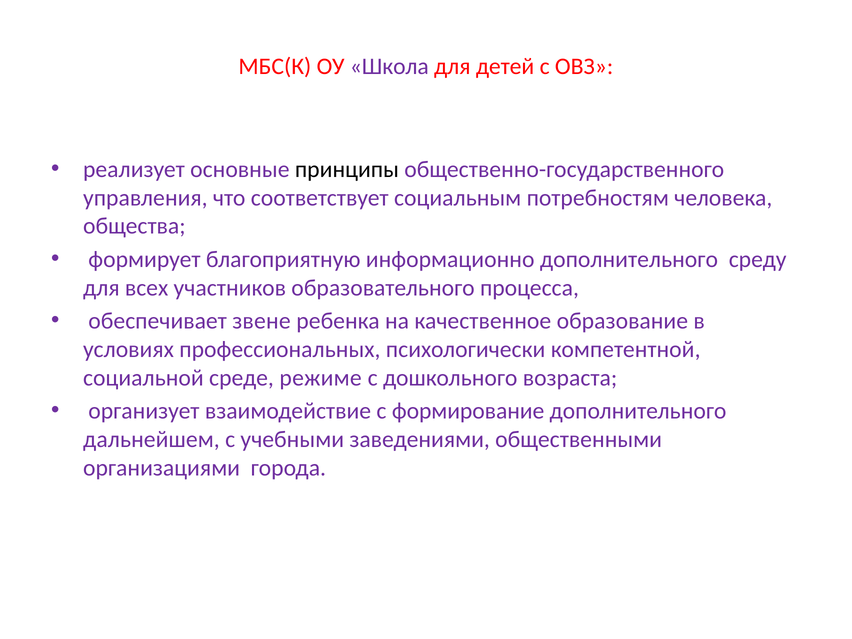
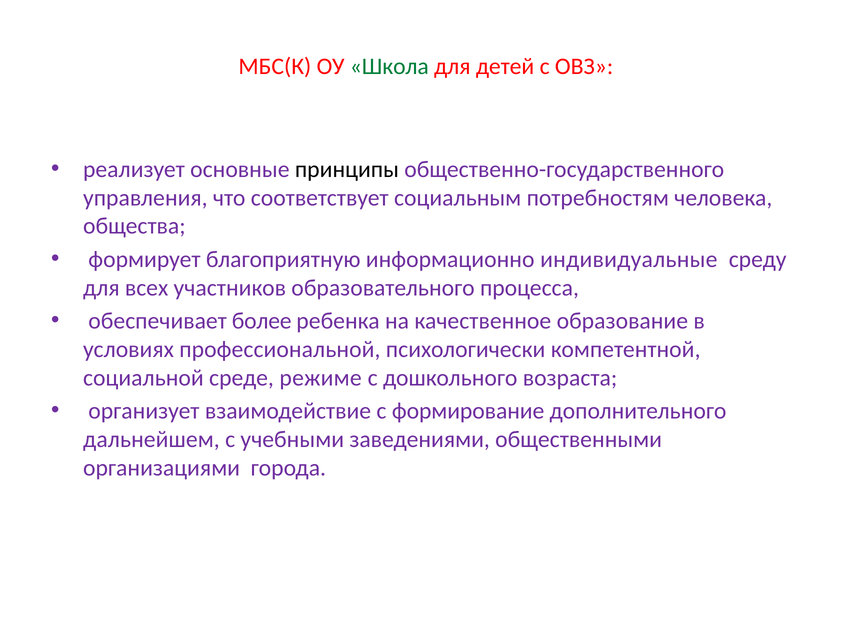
Школа colour: purple -> green (389, 66)
информационно дополнительного: дополнительного -> индивидуальные (629, 259)
звене: звене -> более (262, 321)
профессиональных: профессиональных -> профессиональной (280, 349)
